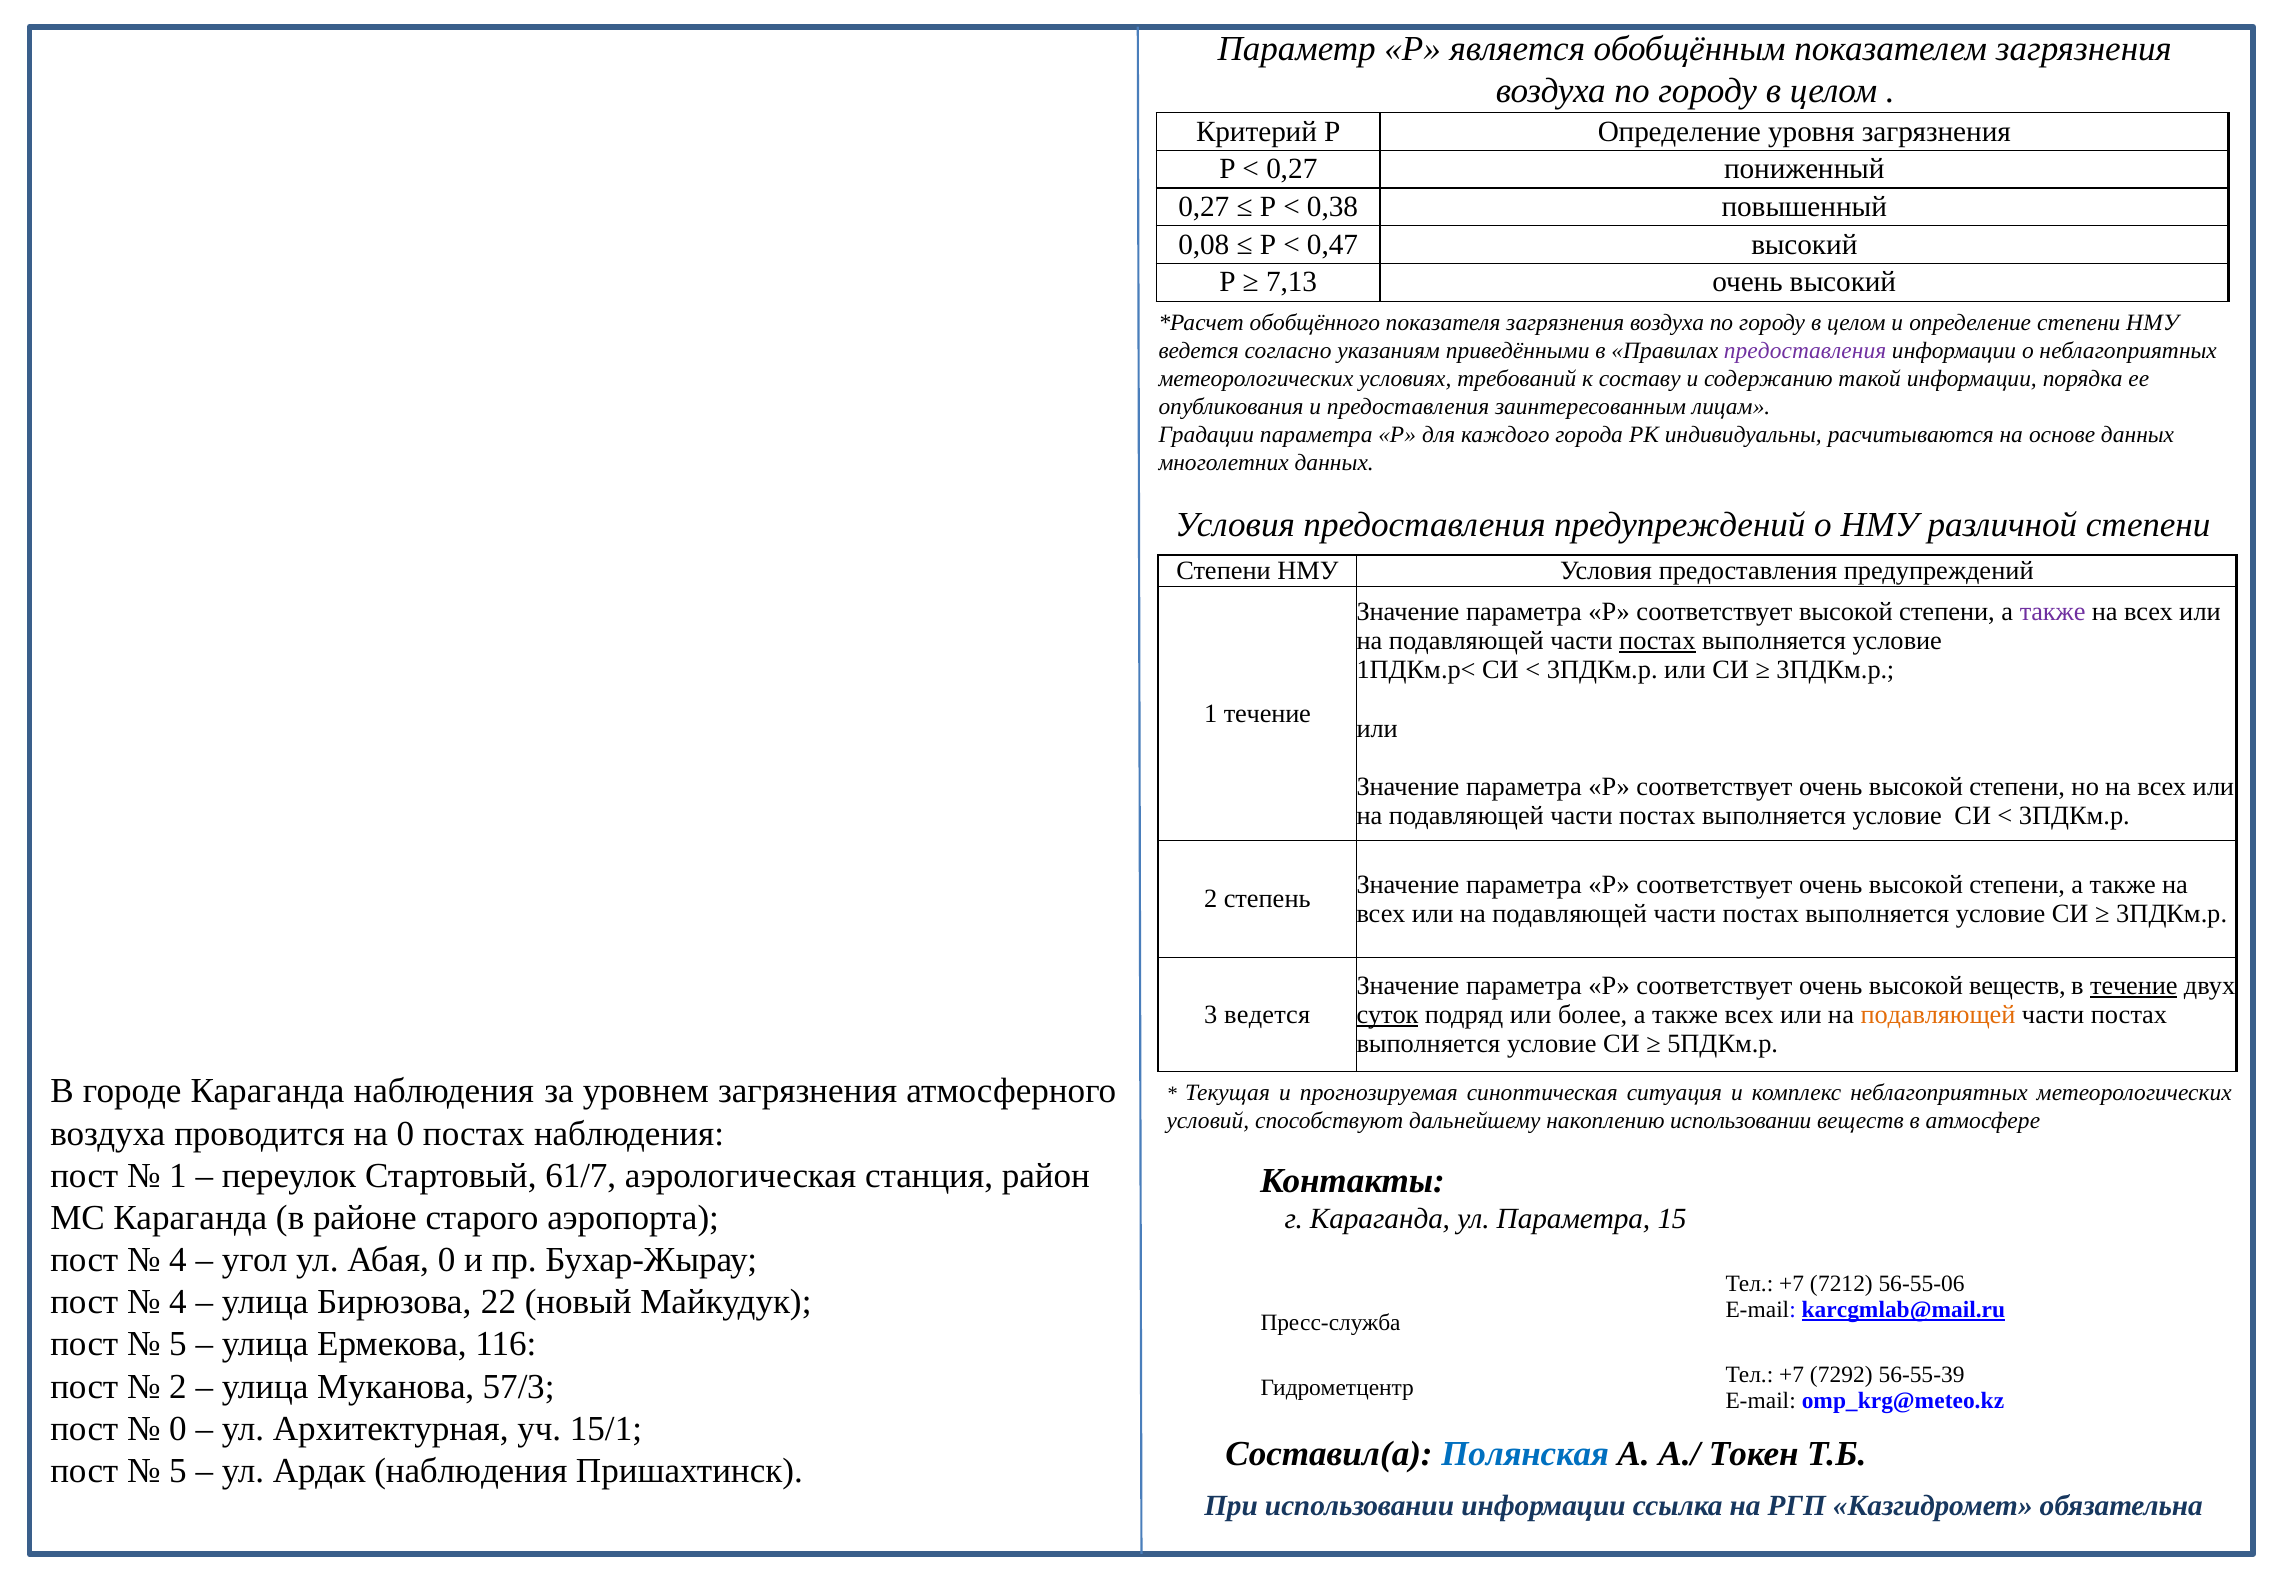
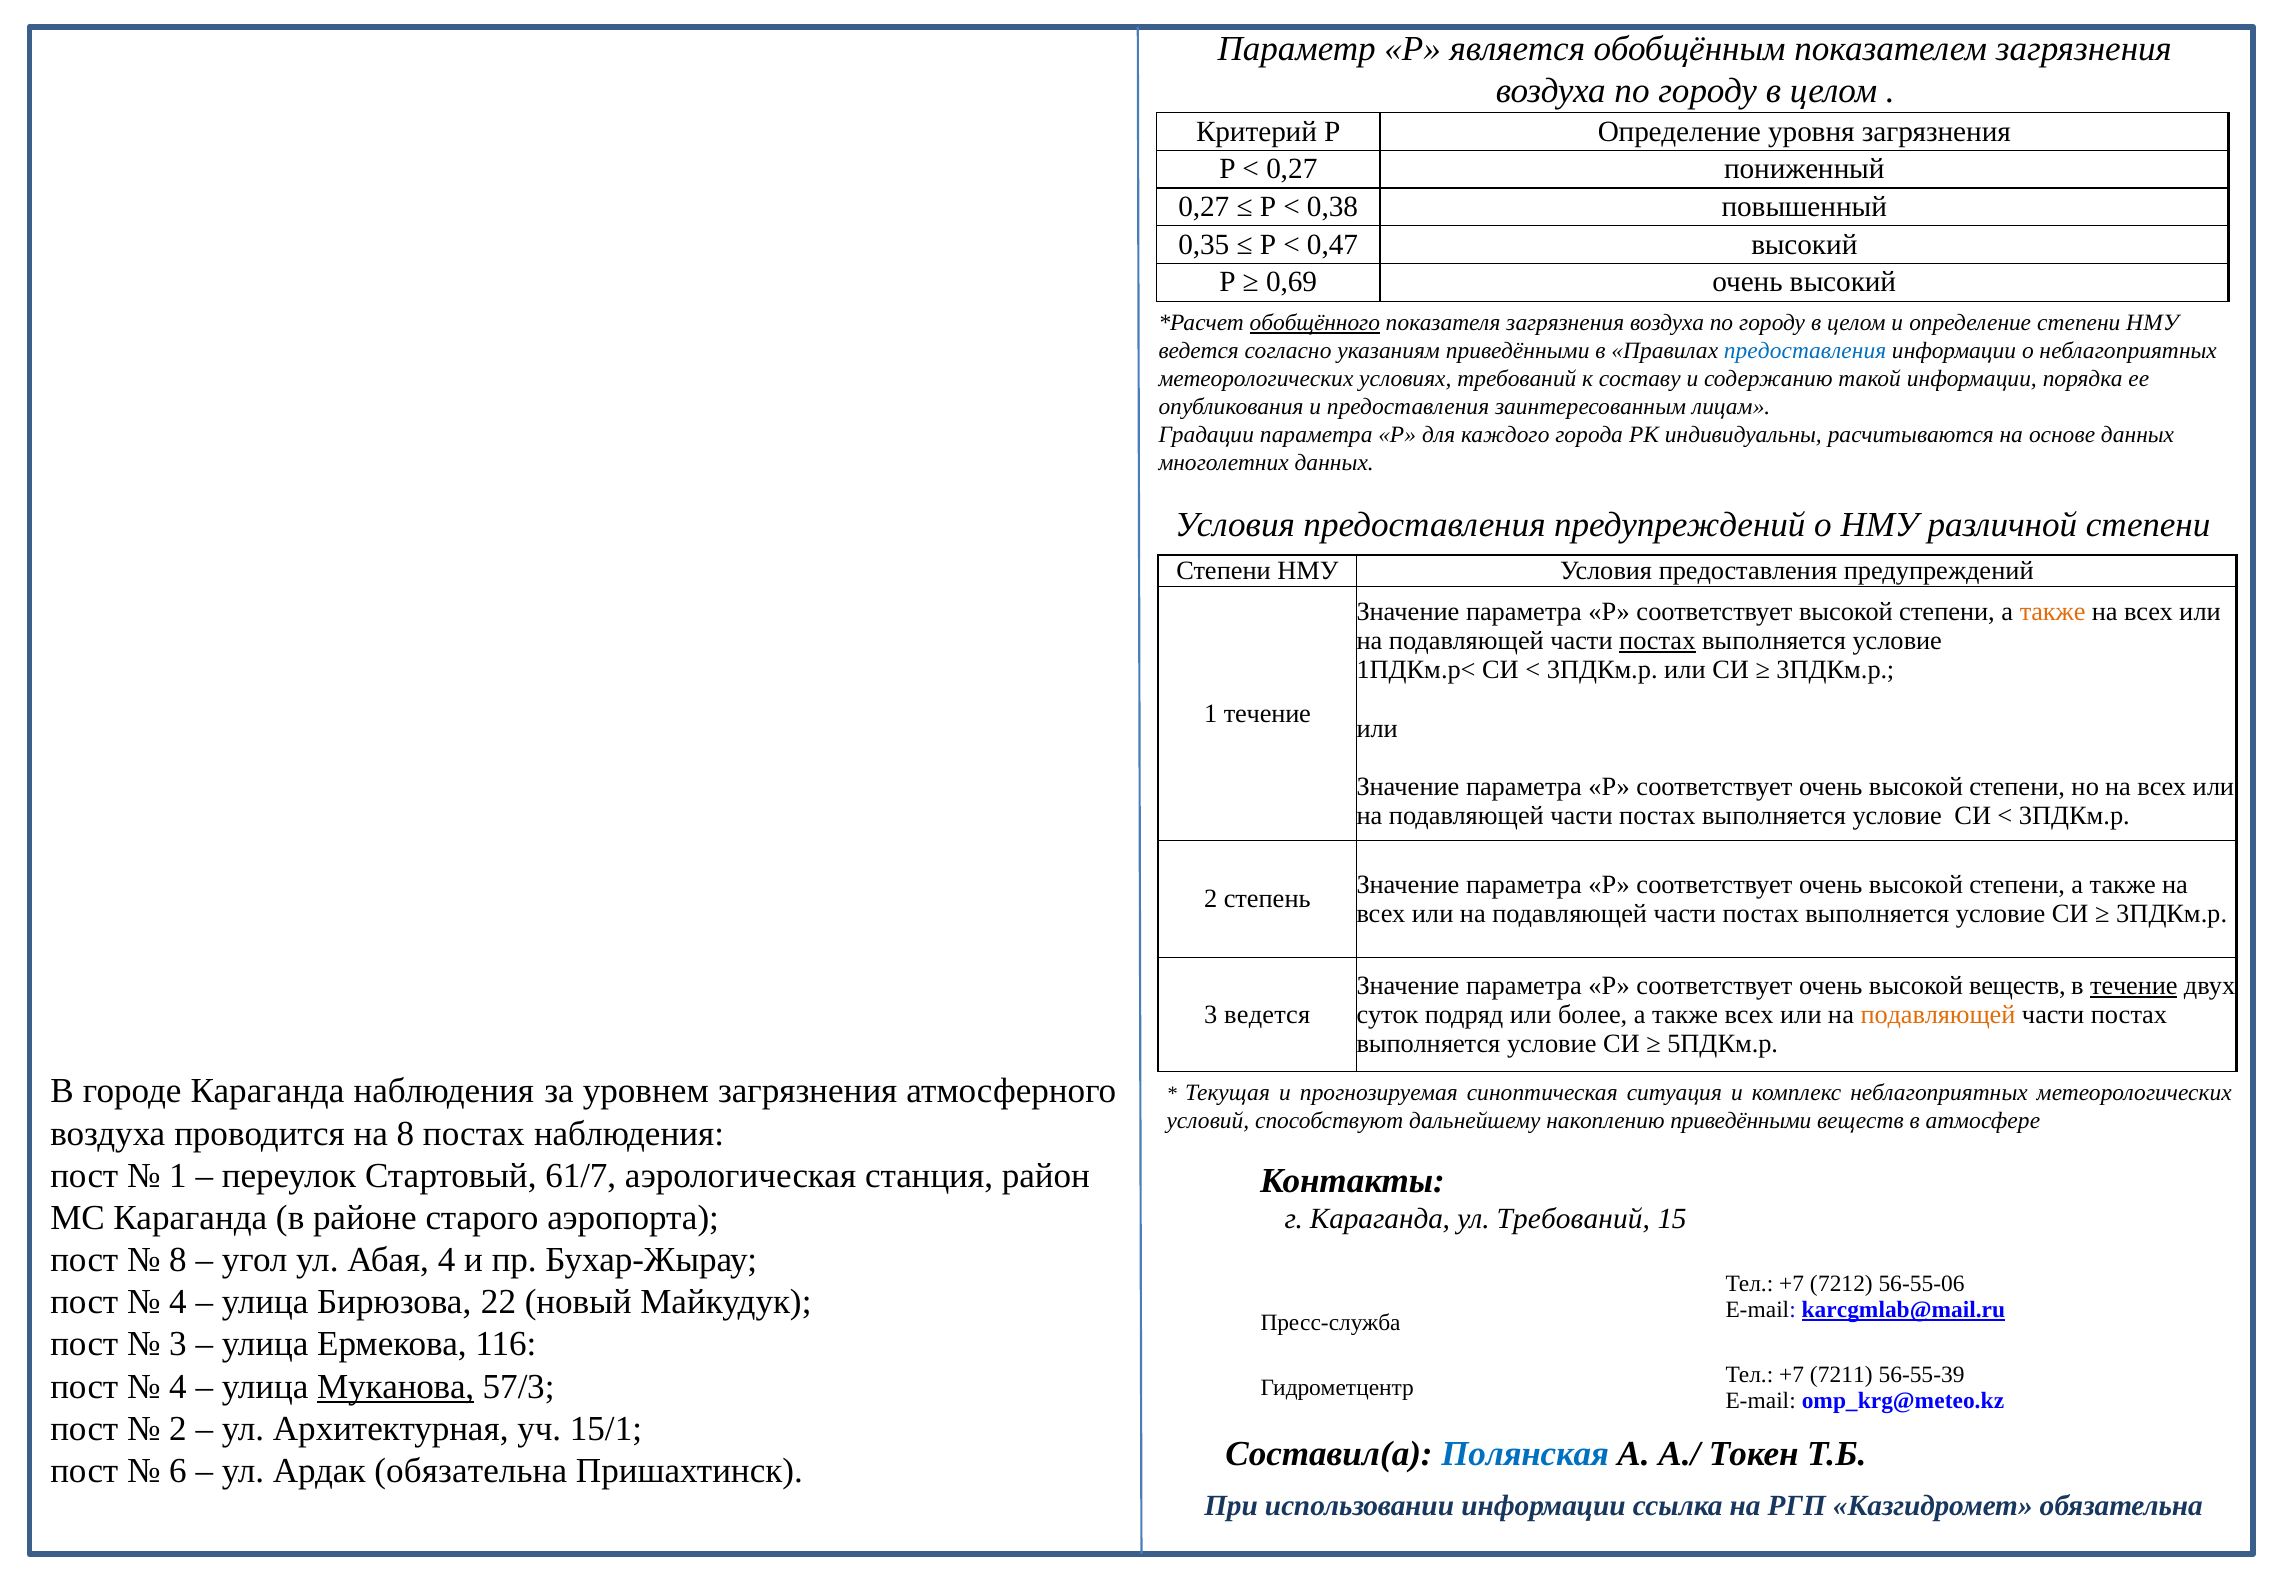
0,08: 0,08 -> 0,35 (1204, 244)
7,13: 7,13 -> 0,69 (1292, 282)
обобщённого underline: none -> present (1315, 323)
предоставления colour: purple -> blue (1805, 351)
также colour: purple -> orange (2053, 611)
суток underline: present -> none (1388, 1014)
накоплению использовании: использовании -> приведёнными (1741, 1121)
на 0: 0 -> 8 (405, 1133)
ул Параметра: Параметра -> Требований (1573, 1219)
4: 4 -> 8 (178, 1260)
Абая 0: 0 -> 4 (447, 1260)
5: 5 -> 3 (178, 1344)
7292: 7292 -> 7211 (1841, 1375)
2: 2 -> 4 (178, 1386)
Муканова underline: none -> present (396, 1386)
0: 0 -> 2 (178, 1428)
5: 5 -> 6 (178, 1470)
Ардак наблюдения: наблюдения -> обязательна (471, 1470)
